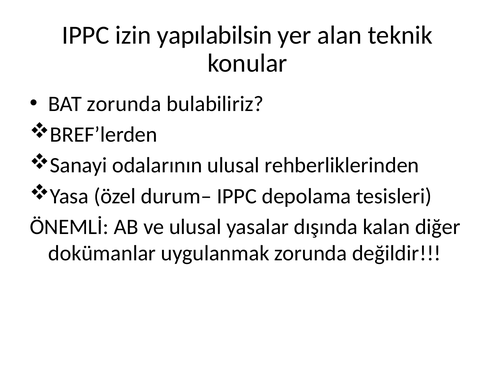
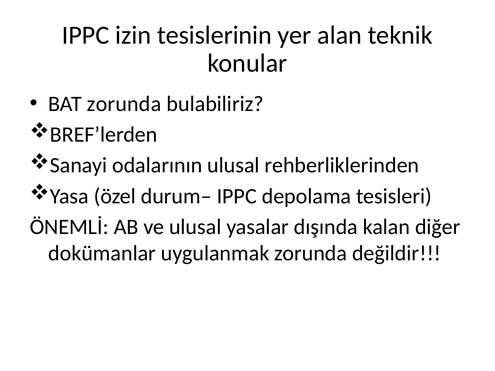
yapılabilsin: yapılabilsin -> tesislerinin (215, 35)
